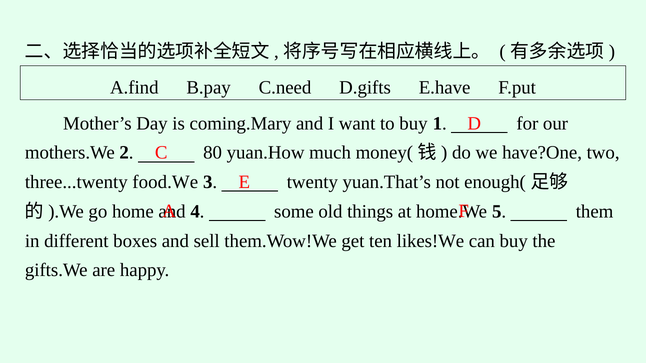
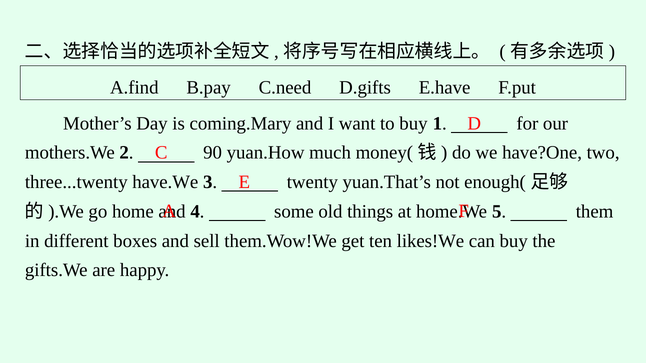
80: 80 -> 90 (213, 153)
food.We: food.We -> have.We (165, 182)
